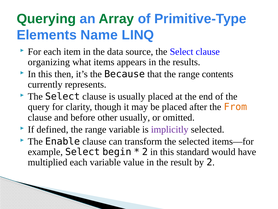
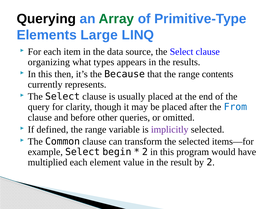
Querying colour: green -> black (46, 19)
Name: Name -> Large (99, 35)
items: items -> types (104, 62)
From colour: orange -> blue (235, 107)
other usually: usually -> queries (135, 117)
Enable: Enable -> Common (63, 141)
standard: standard -> program (193, 152)
each variable: variable -> element (105, 162)
